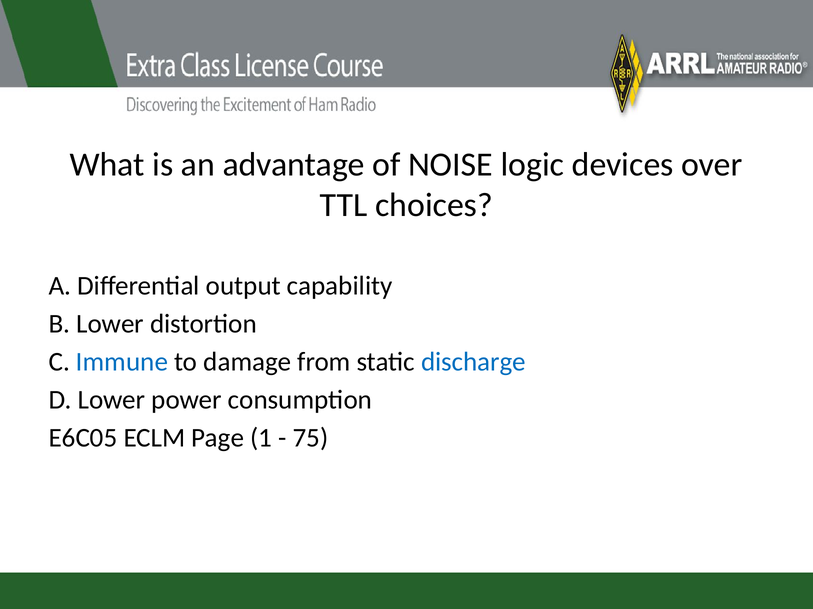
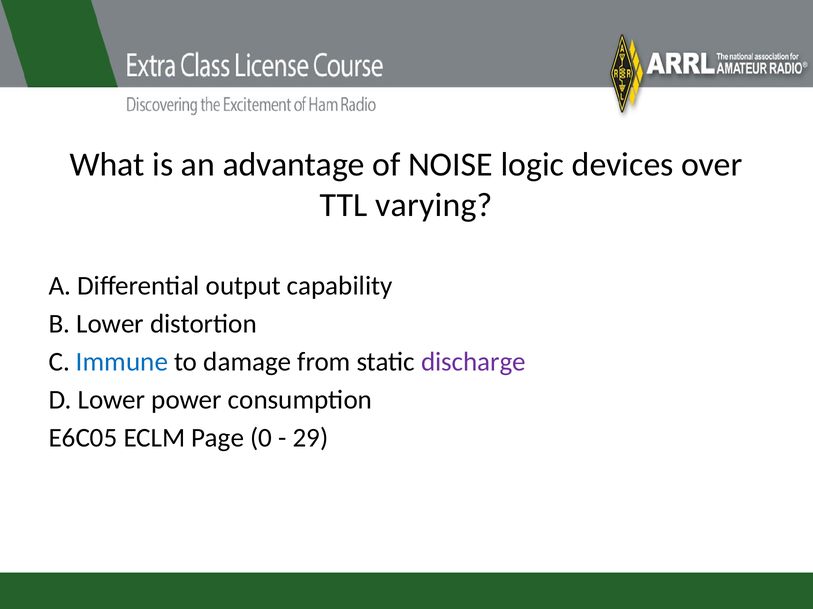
choices: choices -> varying (434, 206)
discharge colour: blue -> purple (473, 362)
1: 1 -> 0 (261, 438)
75: 75 -> 29 (310, 438)
